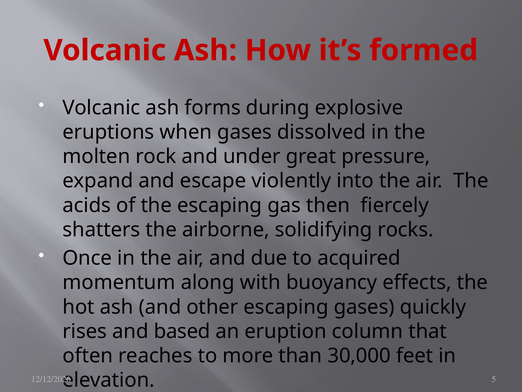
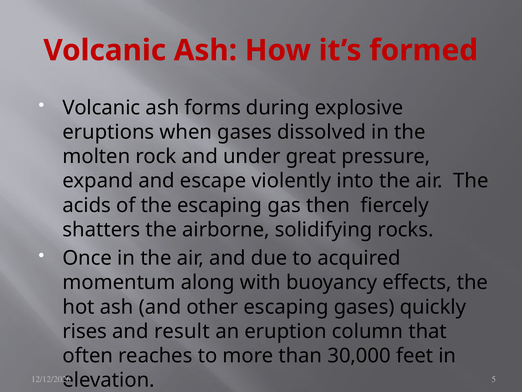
based: based -> result (182, 331)
